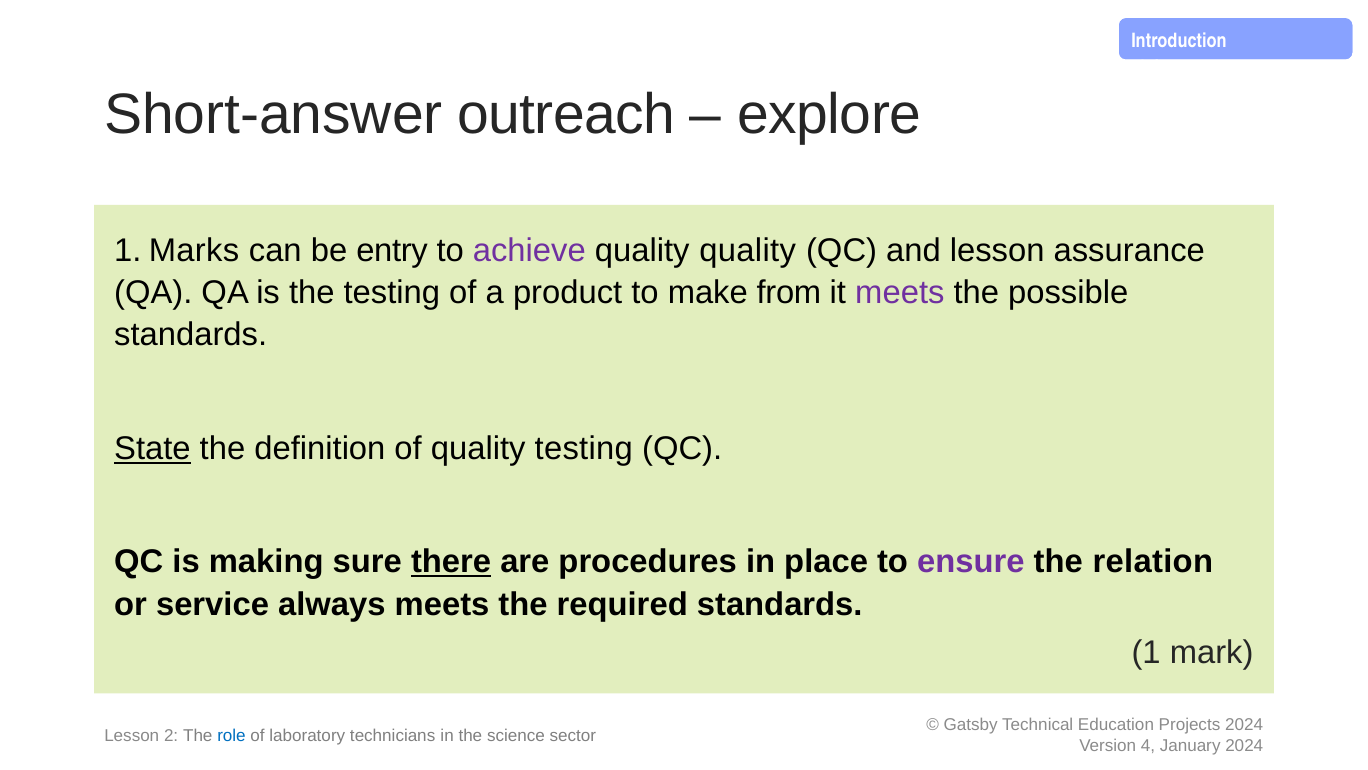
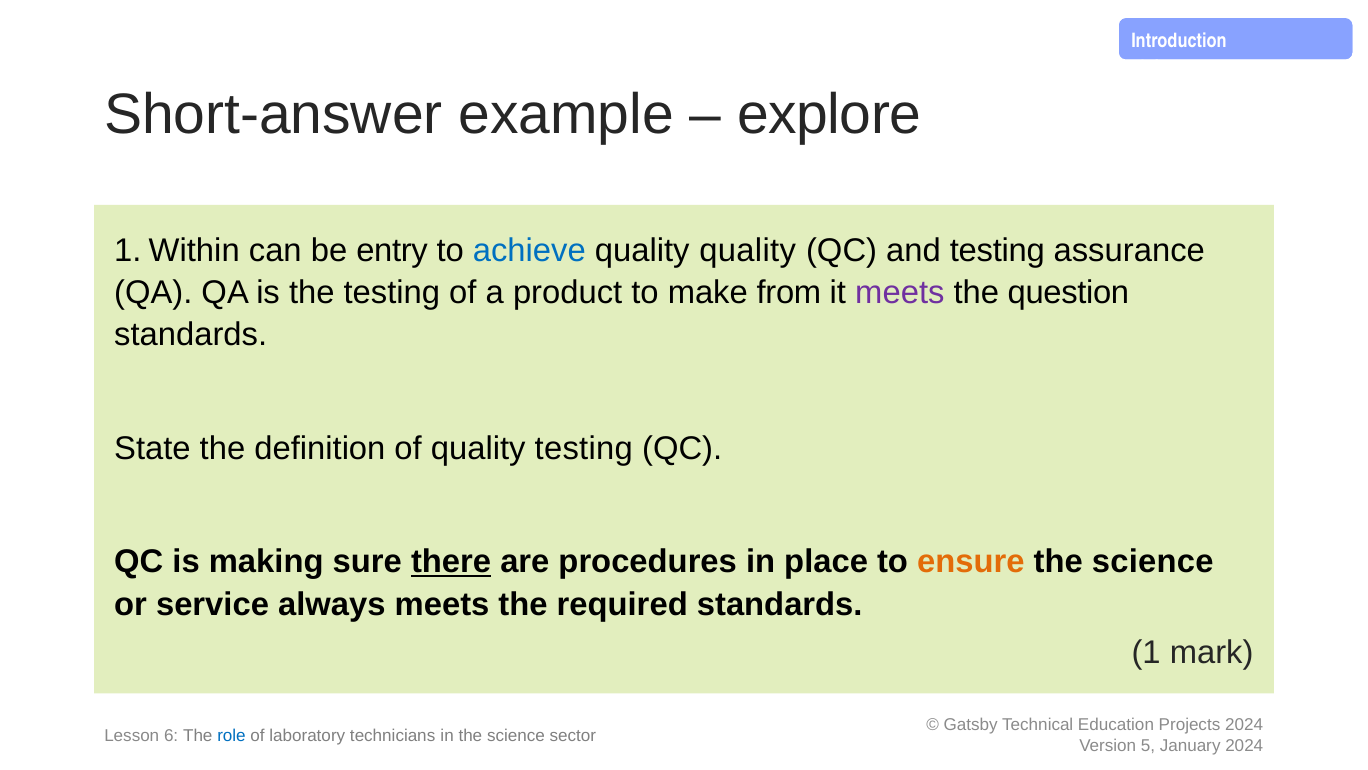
outreach: outreach -> example (566, 115)
Marks: Marks -> Within (194, 250)
achieve colour: purple -> blue (529, 250)
and lesson: lesson -> testing (997, 250)
possible: possible -> question (1068, 293)
State underline: present -> none (152, 448)
ensure colour: purple -> orange (971, 562)
relation: relation -> science (1153, 562)
2: 2 -> 6 (171, 736)
4: 4 -> 5 (1148, 745)
